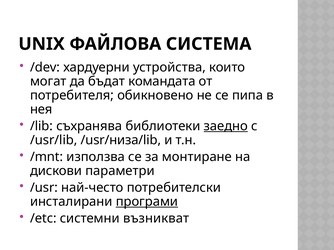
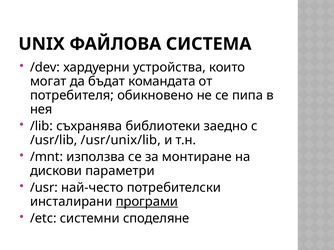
заедно underline: present -> none (226, 126)
/usr/низа/lib: /usr/низа/lib -> /usr/unix/lib (121, 140)
възникват: възникват -> споделяне (156, 219)
